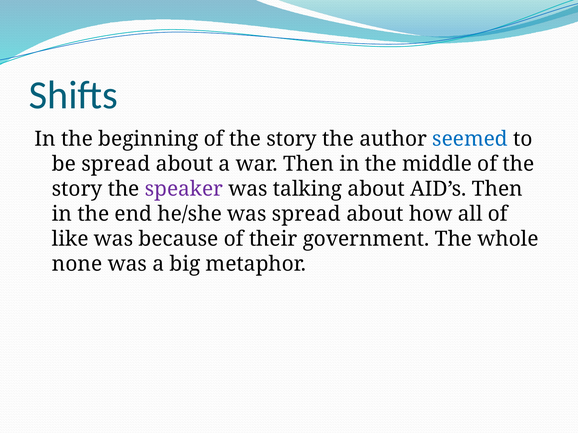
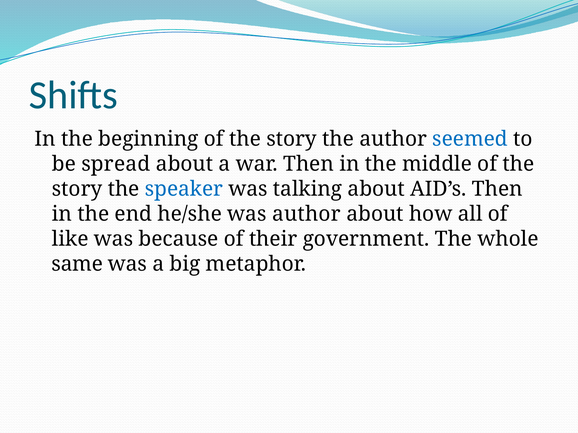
speaker colour: purple -> blue (184, 189)
was spread: spread -> author (306, 214)
none: none -> same (77, 264)
